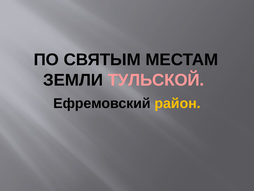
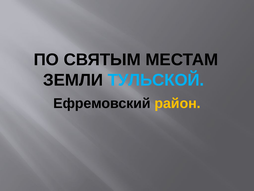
ТУЛЬСКОЙ colour: pink -> light blue (156, 80)
